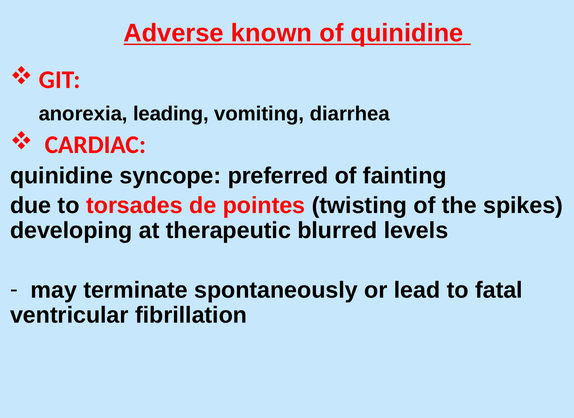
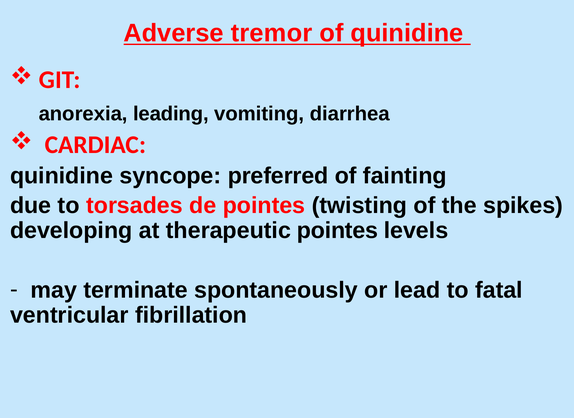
known: known -> tremor (271, 33)
therapeutic blurred: blurred -> pointes (337, 230)
